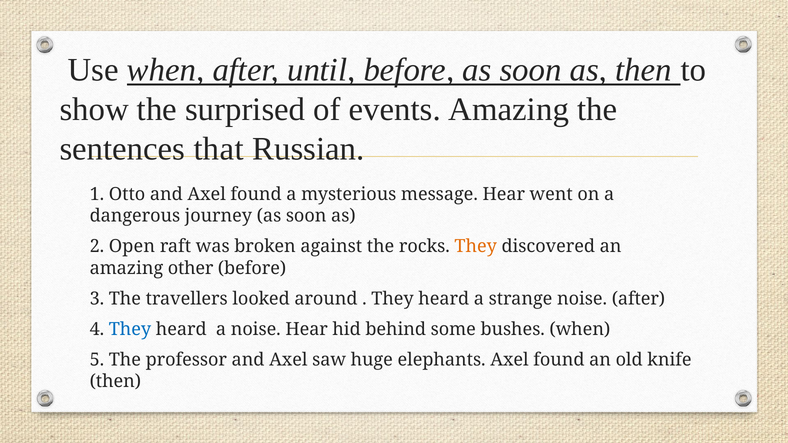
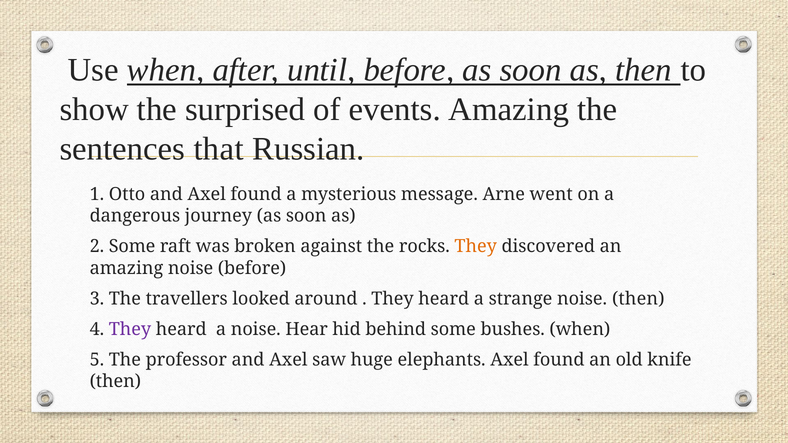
message Hear: Hear -> Arne (504, 194)
2 Open: Open -> Some (132, 247)
amazing other: other -> noise (191, 268)
noise after: after -> then (638, 299)
They colour: blue -> purple (130, 329)
